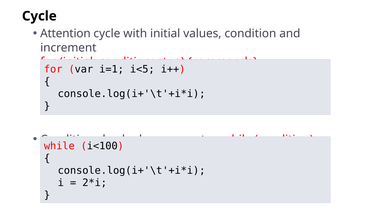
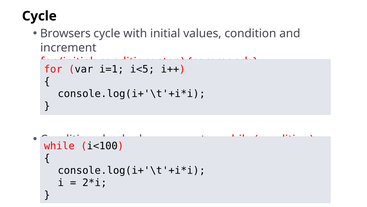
Attention: Attention -> Browsers (65, 33)
